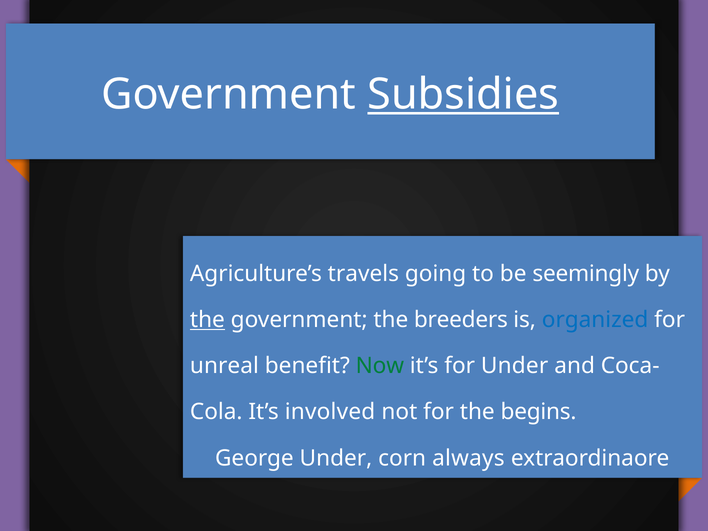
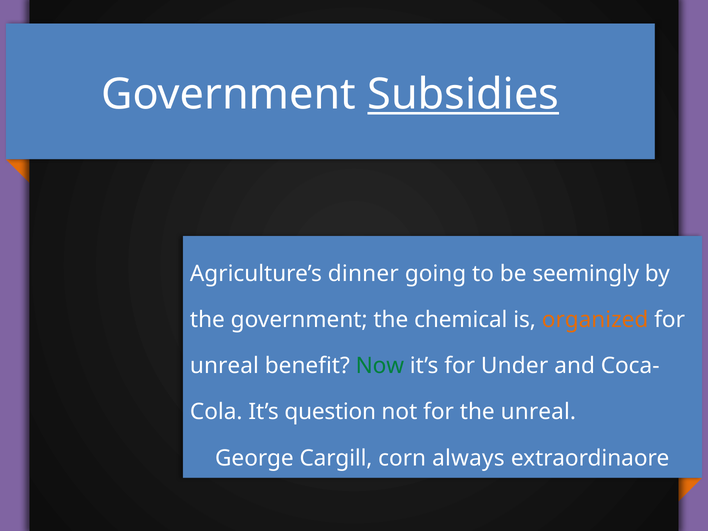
travels: travels -> dinner (363, 274)
the underline: present -> none (207, 320)
breeders: breeders -> chemical (461, 320)
organized colour: blue -> orange (595, 320)
involved: involved -> question (330, 412)
the begins: begins -> unreal (538, 412)
George Under: Under -> Cargill (336, 458)
